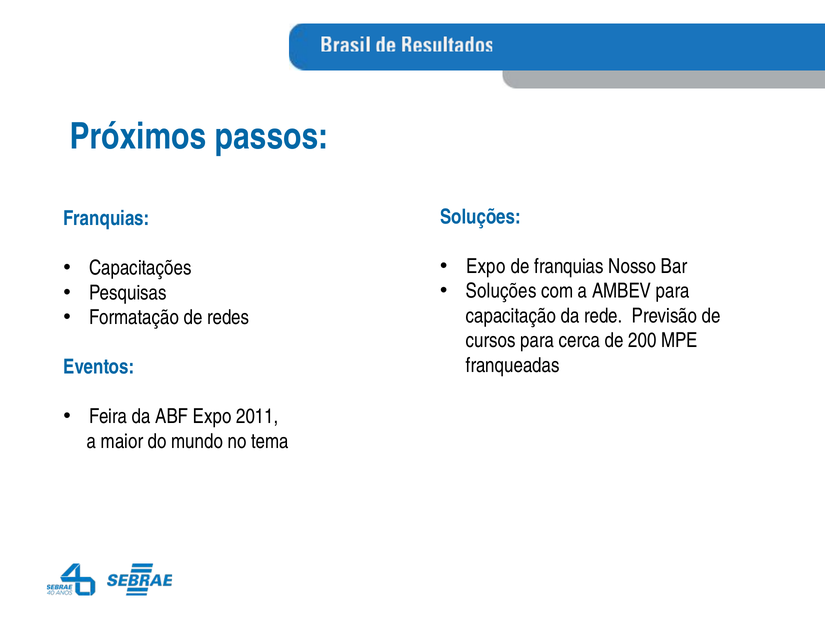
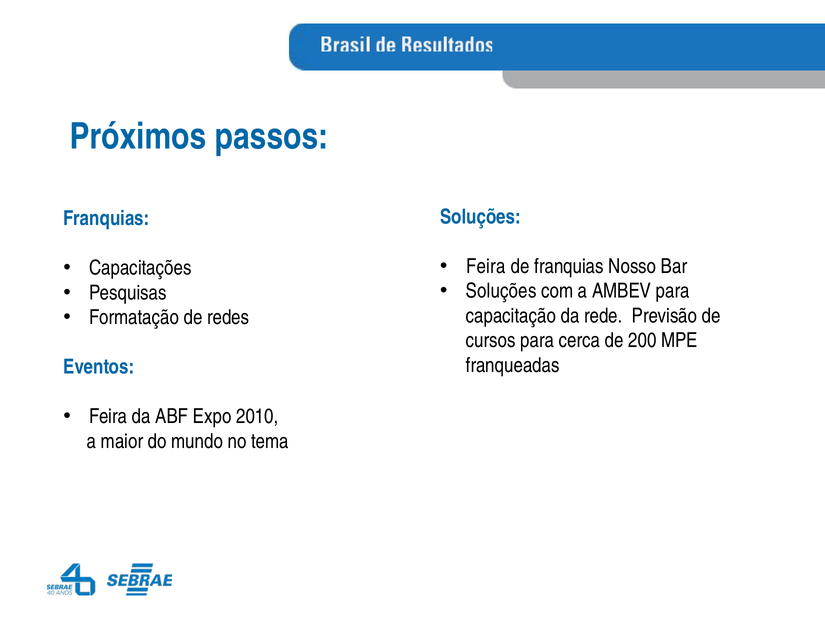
Expo: Expo -> Feira (486, 266)
2011: 2011 -> 2010 (257, 416)
